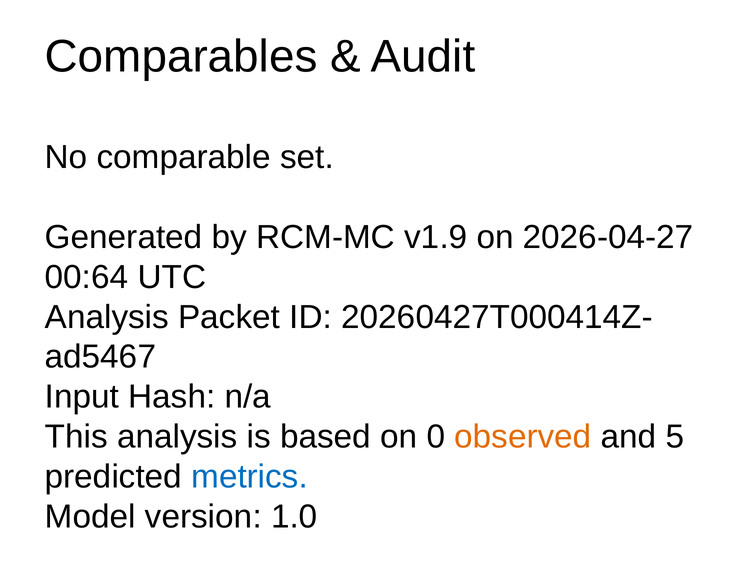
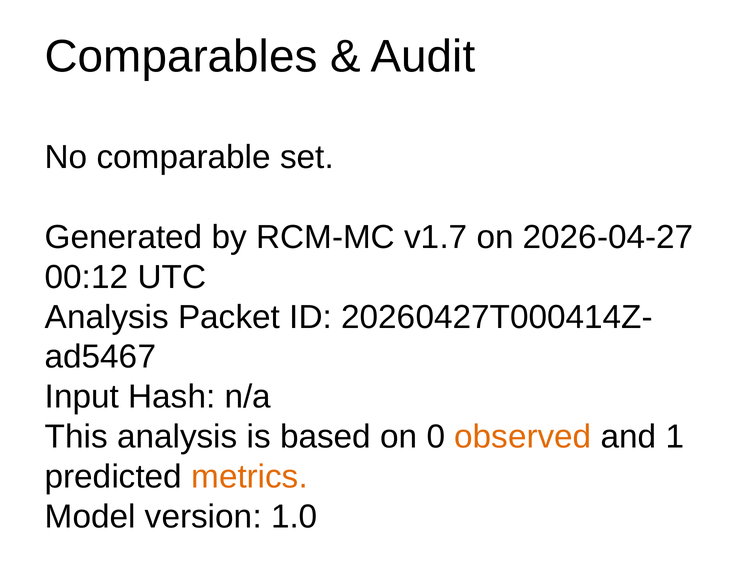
v1.9: v1.9 -> v1.7 (436, 237)
00:64: 00:64 -> 00:12 (87, 277)
5: 5 -> 1 (675, 437)
metrics colour: blue -> orange (250, 477)
